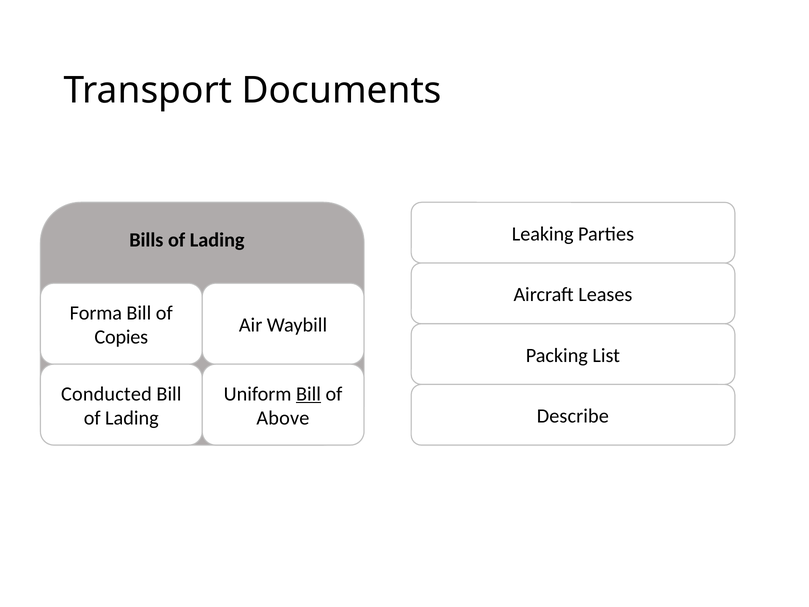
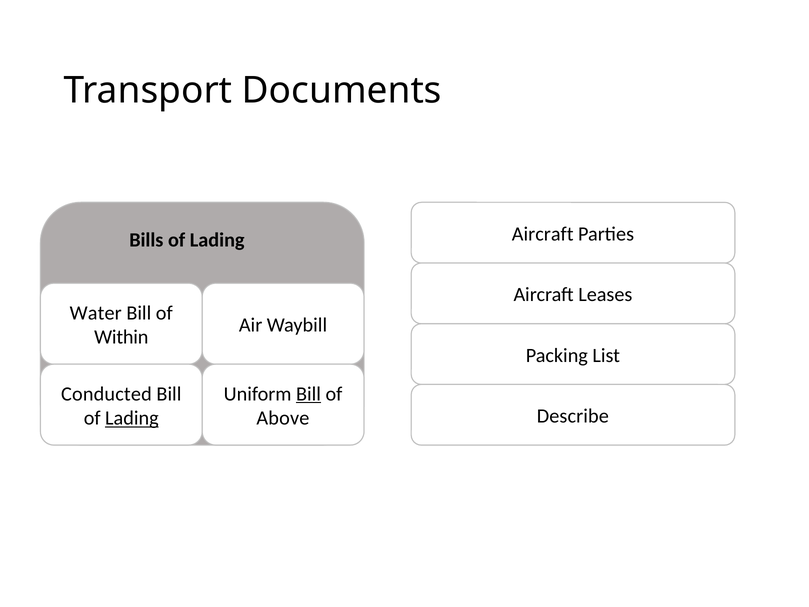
Lading Leaking: Leaking -> Aircraft (543, 234)
Forma: Forma -> Water (96, 313)
Copies: Copies -> Within (121, 337)
Lading underline: none -> present (132, 418)
